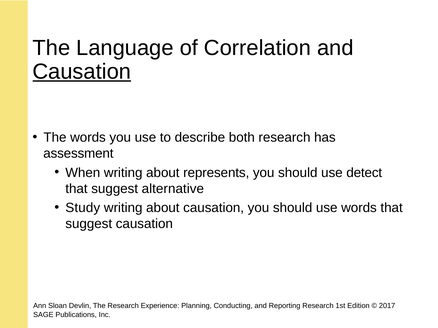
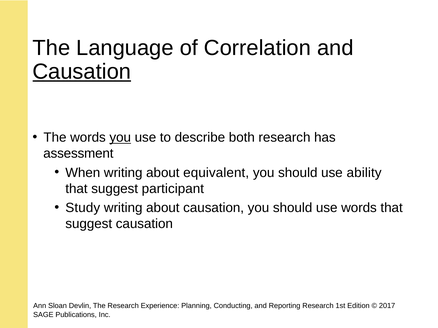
you underline: none -> present (120, 138)
represents: represents -> equivalent (216, 173)
detect: detect -> ability (364, 173)
alternative: alternative -> participant (173, 189)
